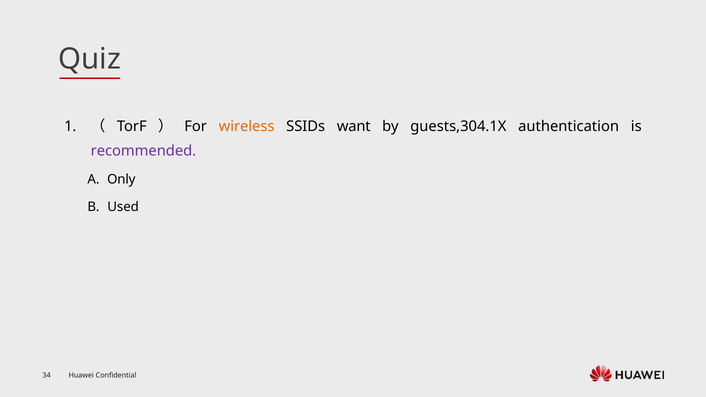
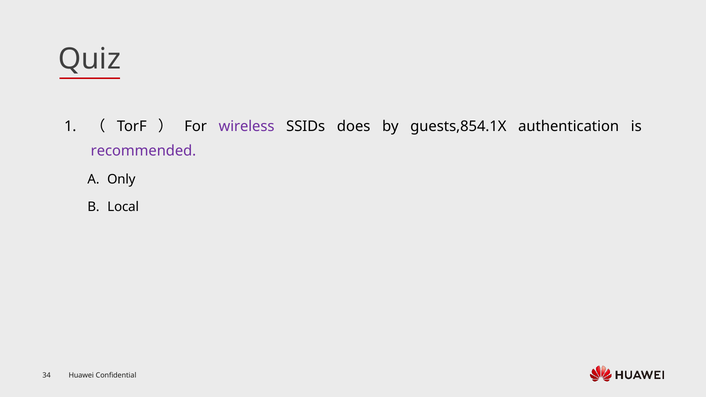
wireless colour: orange -> purple (247, 126)
want: want -> does (354, 126)
guests,304.1X: guests,304.1X -> guests,854.1X (458, 126)
Used: Used -> Local (123, 207)
